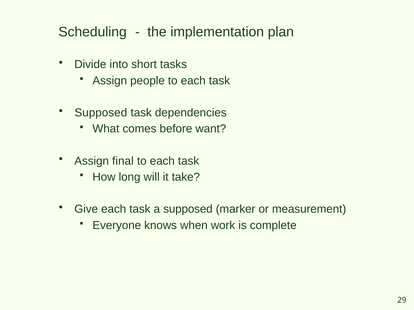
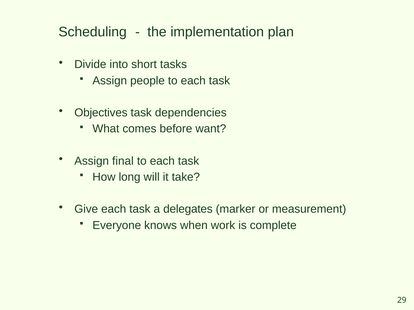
Supposed: Supposed -> Objectives (101, 113)
a supposed: supposed -> delegates (188, 210)
